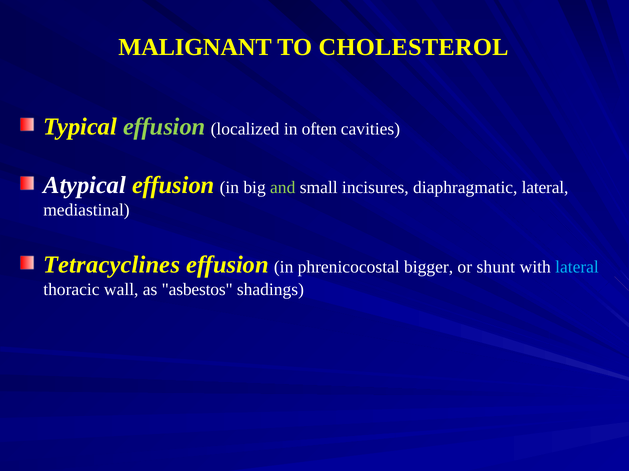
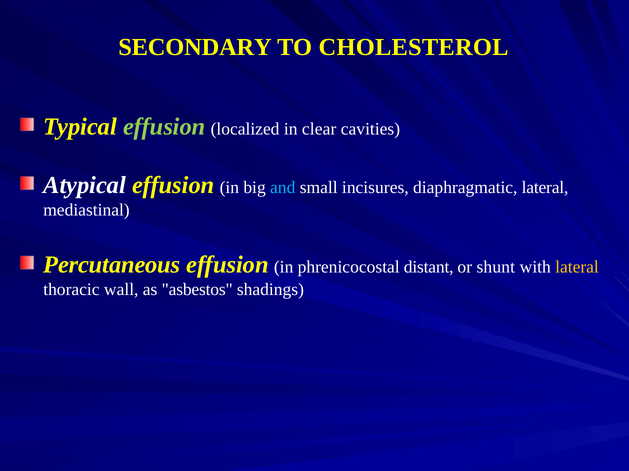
MALIGNANT: MALIGNANT -> SECONDARY (195, 47)
often: often -> clear (319, 129)
and colour: light green -> light blue (283, 188)
Tetracyclines: Tetracyclines -> Percutaneous (112, 265)
bigger: bigger -> distant (429, 267)
lateral colour: light blue -> yellow (577, 267)
